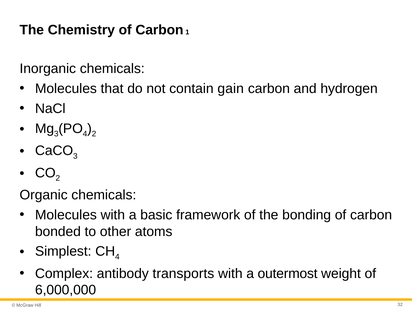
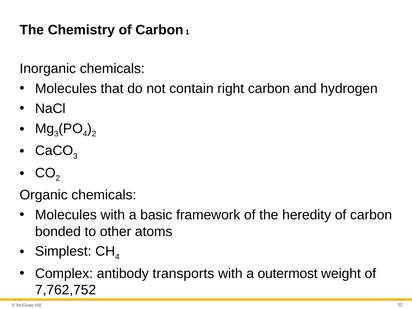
gain: gain -> right (231, 89)
bonding: bonding -> heredity (307, 215)
6,000,000: 6,000,000 -> 7,762,752 (66, 290)
